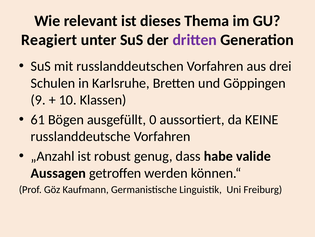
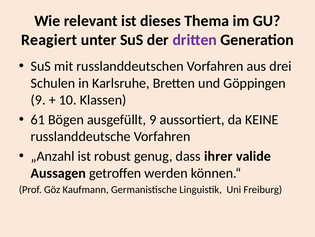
ausgefüllt 0: 0 -> 9 (153, 119)
habe: habe -> ihrer (218, 156)
